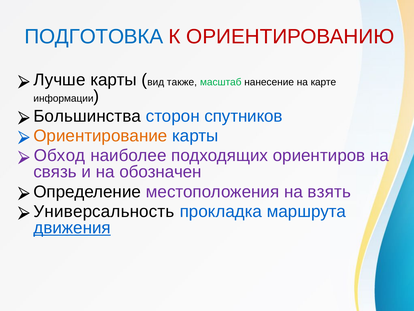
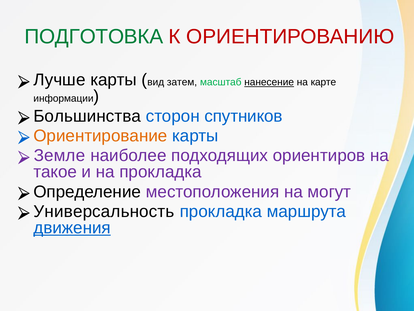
ПОДГОТОВКА colour: blue -> green (94, 37)
также: также -> затем (182, 82)
нанесение underline: none -> present (269, 82)
Обход: Обход -> Земле (59, 155)
связь: связь -> такое (55, 172)
на обозначен: обозначен -> прокладка (160, 172)
взять: взять -> могут (329, 191)
